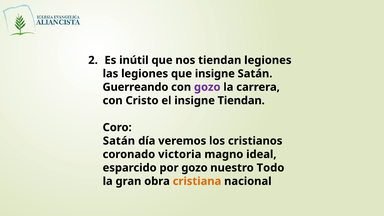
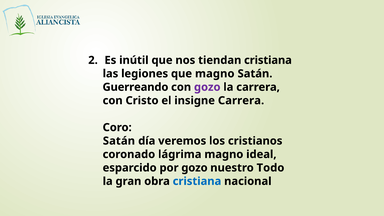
tiendan legiones: legiones -> cristiana (268, 60)
que insigne: insigne -> magno (215, 74)
insigne Tiendan: Tiendan -> Carrera (241, 101)
victoria: victoria -> lágrima (180, 154)
cristiana colour: orange -> blue (197, 181)
